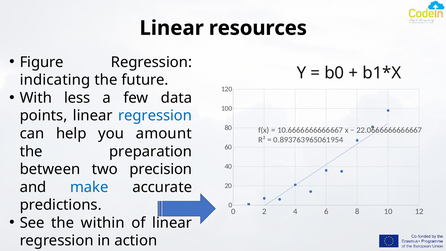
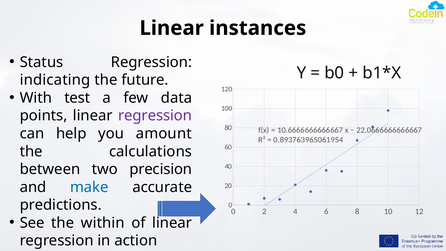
resources: resources -> instances (258, 28)
Figure: Figure -> Status (42, 62)
less: less -> test (77, 98)
regression colour: blue -> purple (155, 116)
preparation: preparation -> calculations (151, 151)
